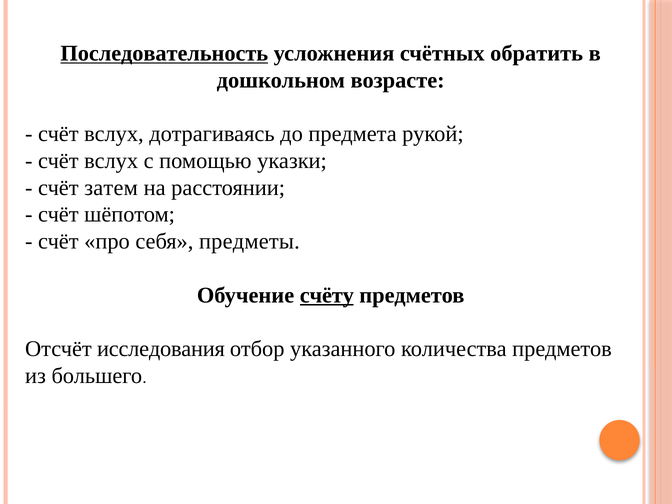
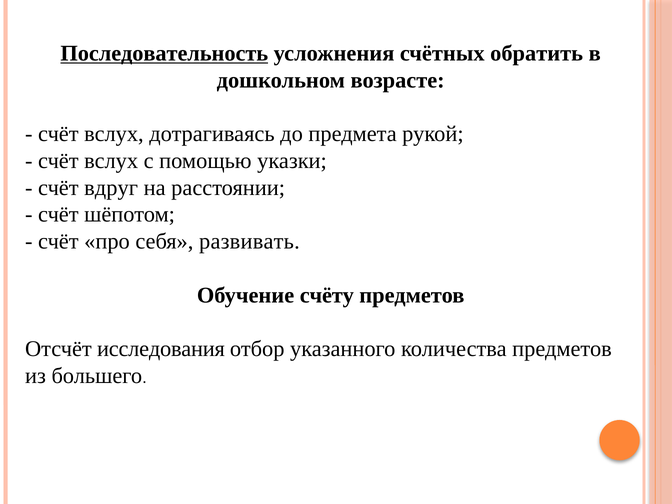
затем: затем -> вдруг (111, 188)
предметы: предметы -> развивать (249, 241)
счёту underline: present -> none (327, 295)
